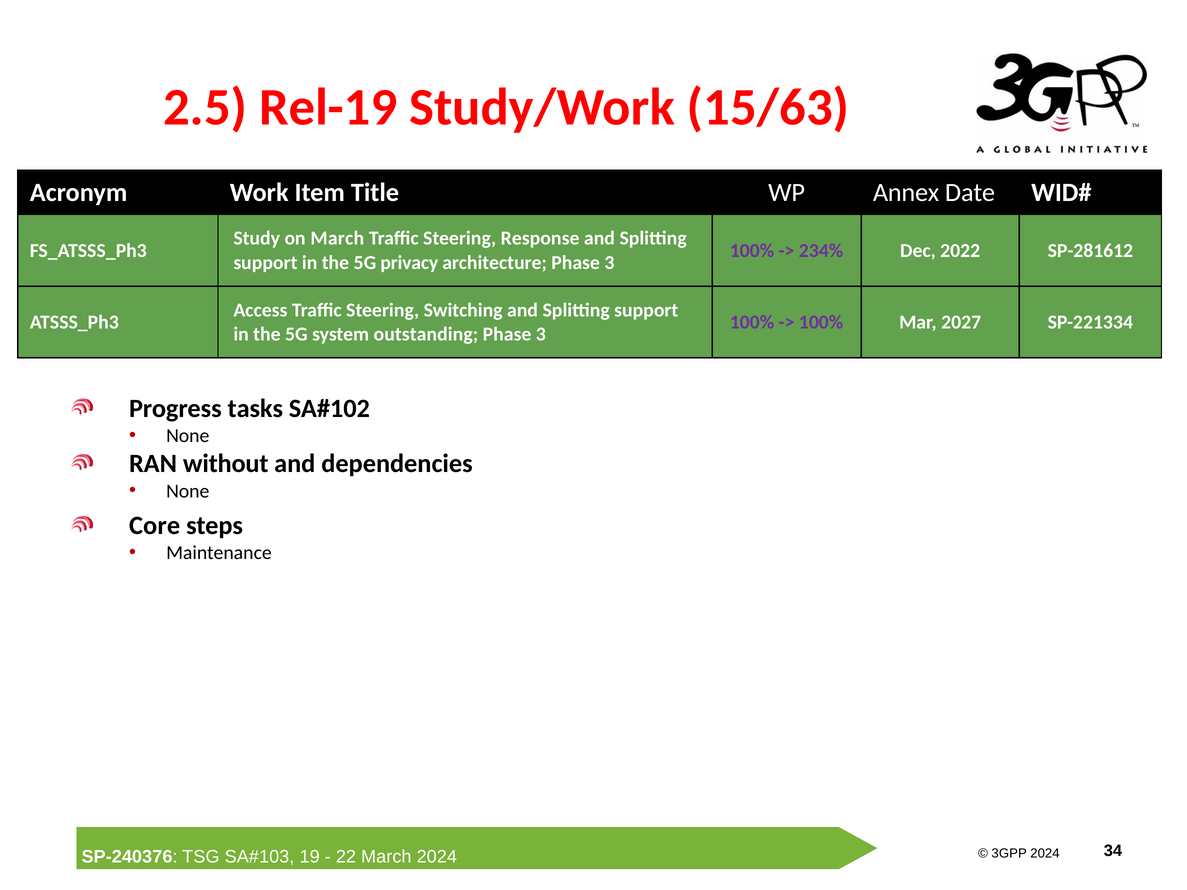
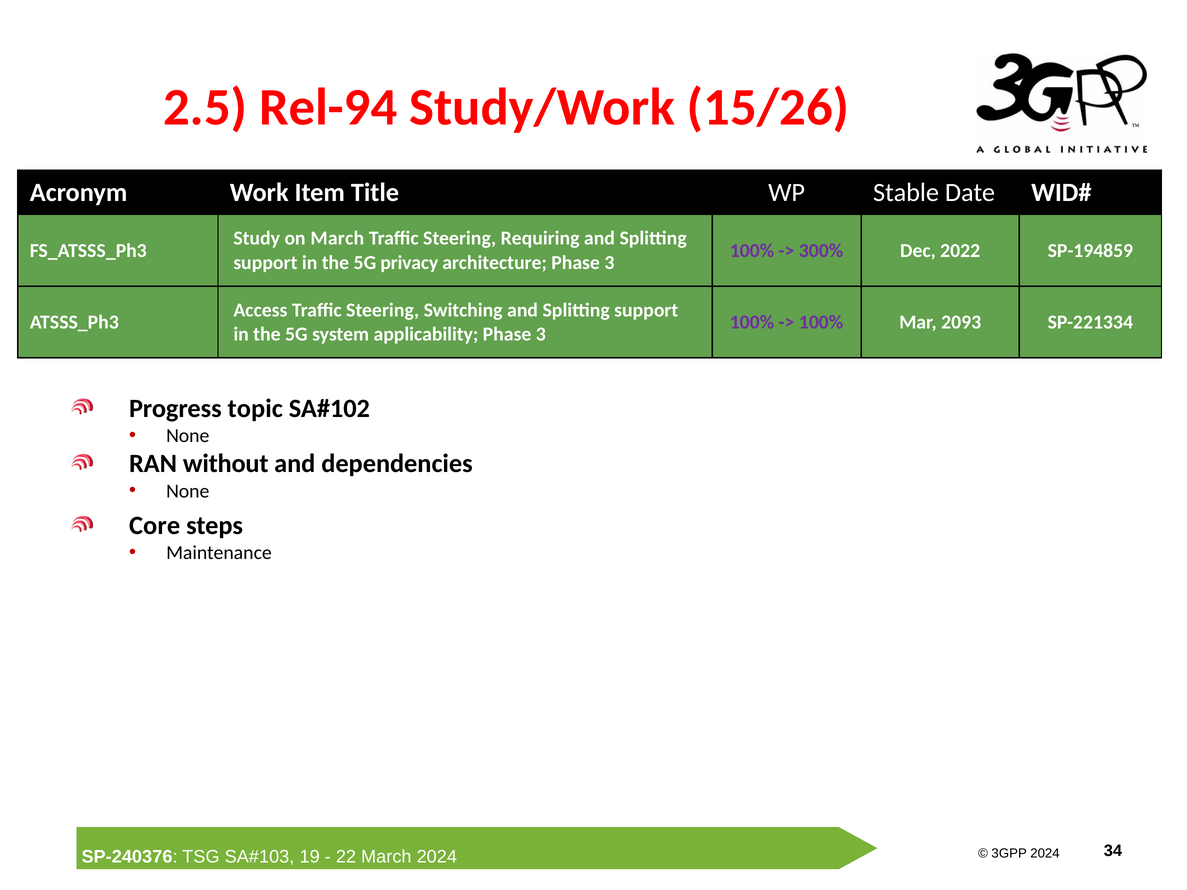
Rel-19: Rel-19 -> Rel-94 (328, 108)
15/63: 15/63 -> 15/26 (768, 108)
Annex: Annex -> Stable (906, 193)
Response: Response -> Requiring (540, 239)
234%: 234% -> 300% (821, 251)
SP-281612: SP-281612 -> SP-194859 (1090, 251)
2027: 2027 -> 2093 (961, 322)
outstanding: outstanding -> applicability (426, 334)
tasks: tasks -> topic (255, 409)
